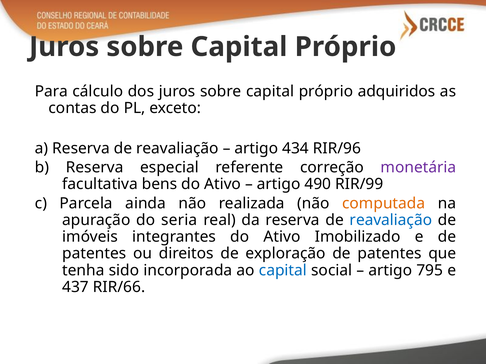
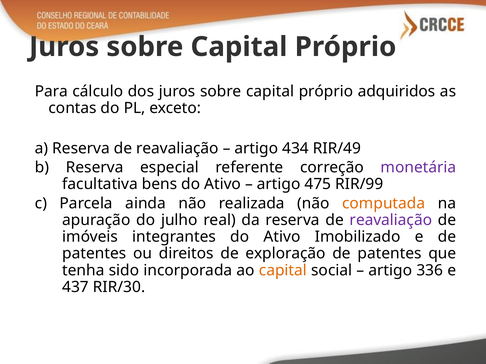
RIR/96: RIR/96 -> RIR/49 (337, 148)
490: 490 -> 475 (318, 184)
seria: seria -> julho (179, 220)
reavaliação colour: blue -> purple (391, 220)
capital colour: blue -> orange (283, 271)
795: 795 -> 336 (430, 271)
RIR/66: RIR/66 -> RIR/30 (119, 287)
